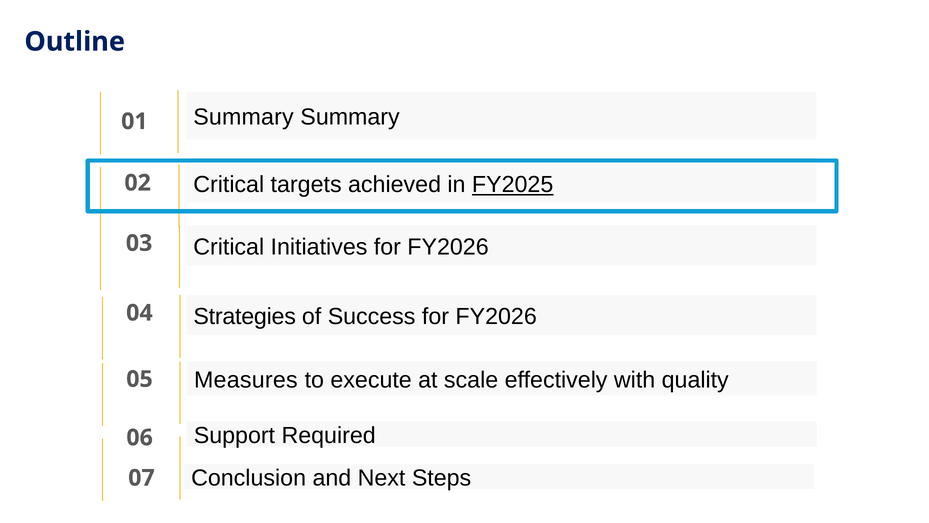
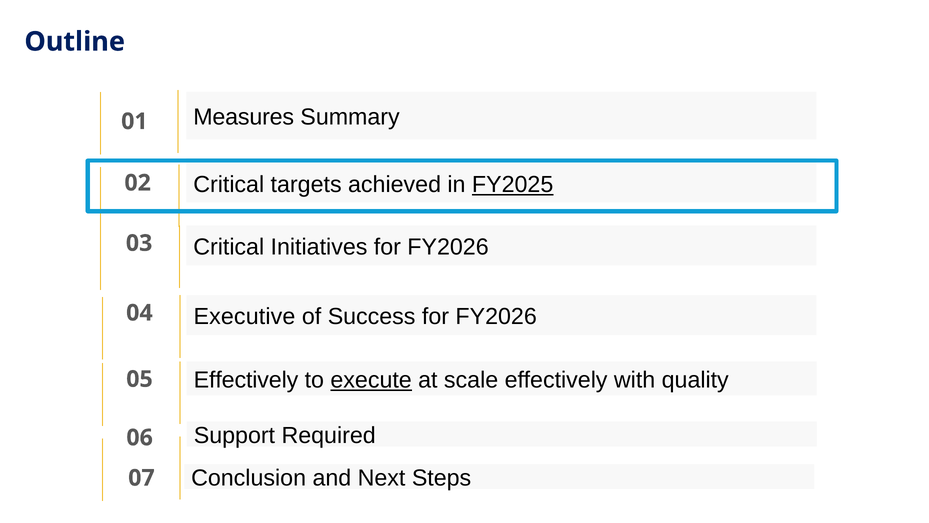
01 Summary: Summary -> Measures (244, 117)
Strategies: Strategies -> Executive (244, 317)
05 Measures: Measures -> Effectively (246, 380)
execute underline: none -> present (371, 380)
